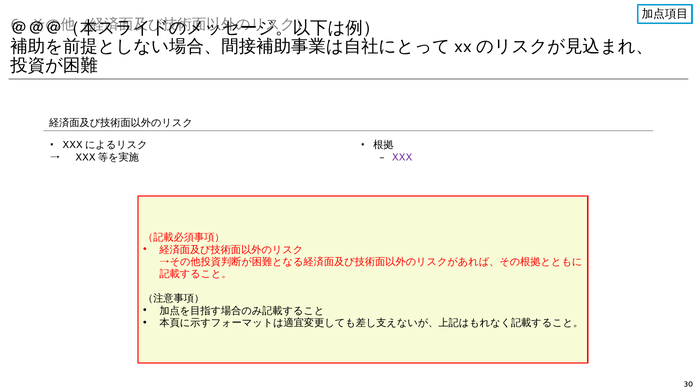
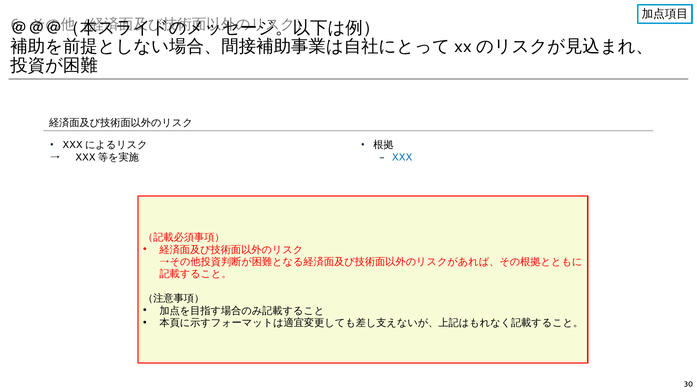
XXX colour: purple -> blue (402, 157)
